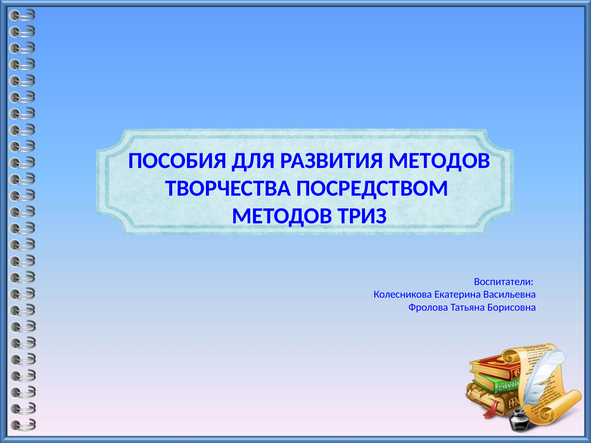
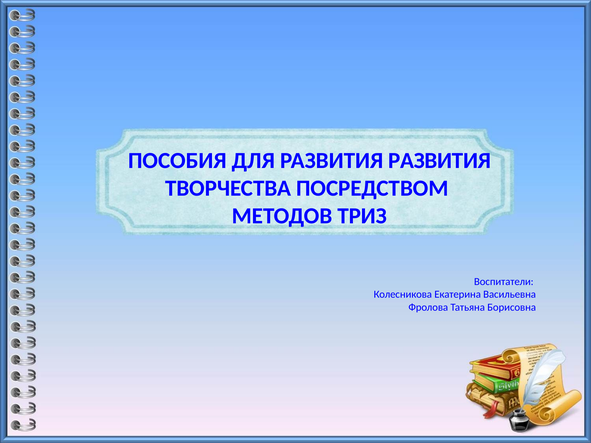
РАЗВИТИЯ МЕТОДОВ: МЕТОДОВ -> РАЗВИТИЯ (440, 161)
